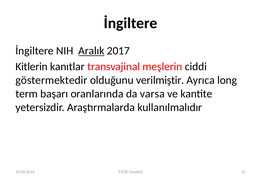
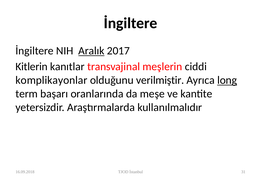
göstermektedir: göstermektedir -> komplikayonlar (51, 80)
long underline: none -> present (227, 80)
varsa: varsa -> meşe (152, 94)
